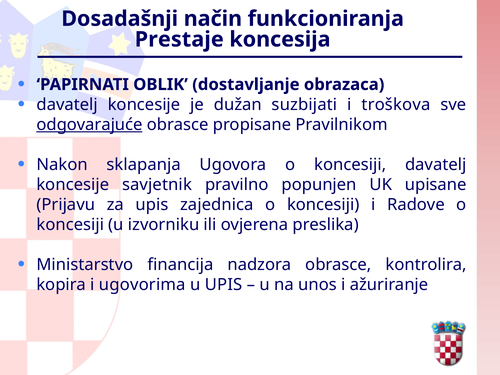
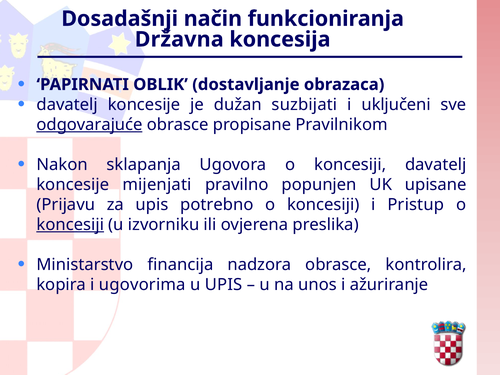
Prestaje: Prestaje -> Državna (179, 39)
troškova: troškova -> uključeni (396, 105)
savjetnik: savjetnik -> mijenjati (157, 185)
zajednica: zajednica -> potrebno (217, 205)
Radove: Radove -> Pristup (416, 205)
koncesiji underline: none -> present (70, 225)
